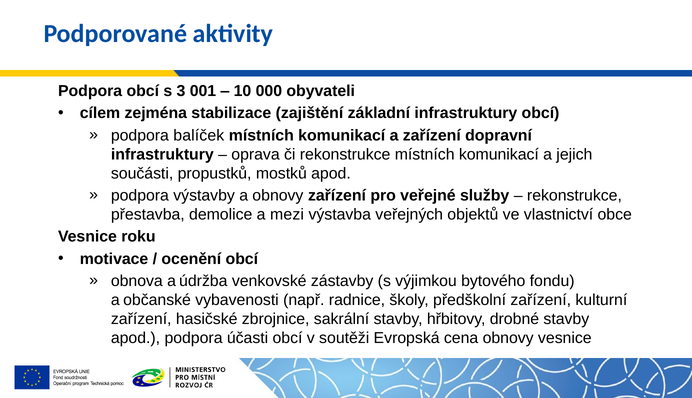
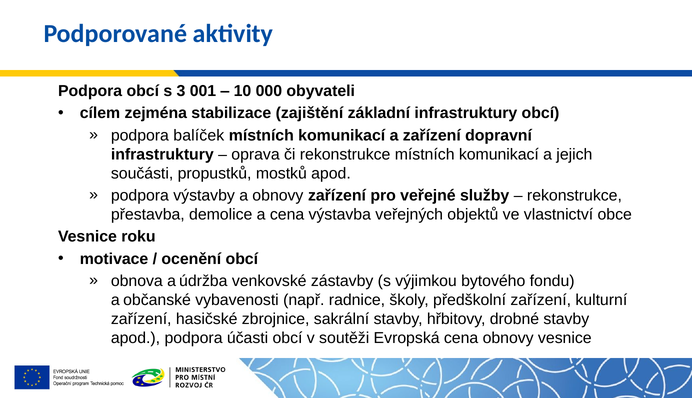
a mezi: mezi -> cena (287, 215)
